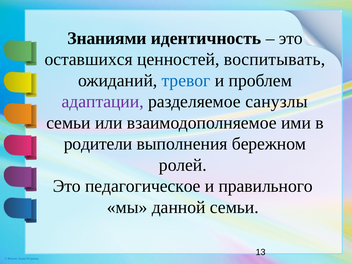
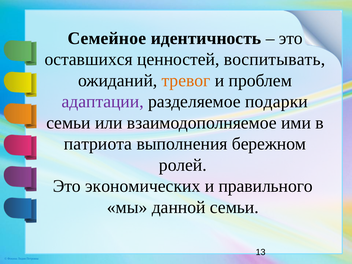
Знаниями: Знаниями -> Семейное (107, 38)
тревог colour: blue -> orange (186, 81)
санузлы: санузлы -> подарки (277, 102)
родители: родители -> патриота (98, 144)
педагогическое: педагогическое -> экономических (143, 186)
